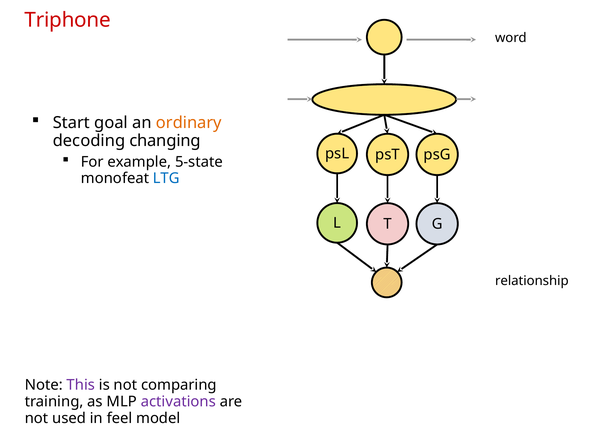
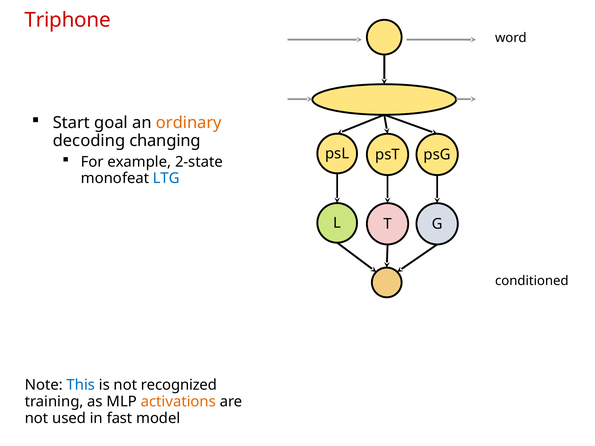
5-state: 5-state -> 2-state (199, 162)
relationship: relationship -> conditioned (532, 281)
This colour: purple -> blue (81, 385)
comparing: comparing -> recognized (179, 385)
activations colour: purple -> orange (178, 402)
feel: feel -> fast (120, 418)
